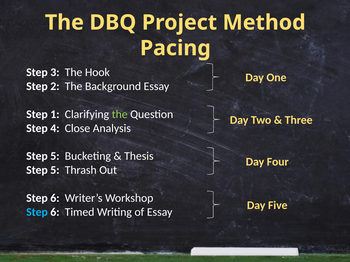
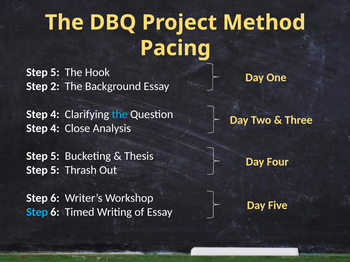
3: 3 -> 5 (55, 72)
1: 1 -> 4 (55, 114)
the colour: light green -> light blue (120, 114)
